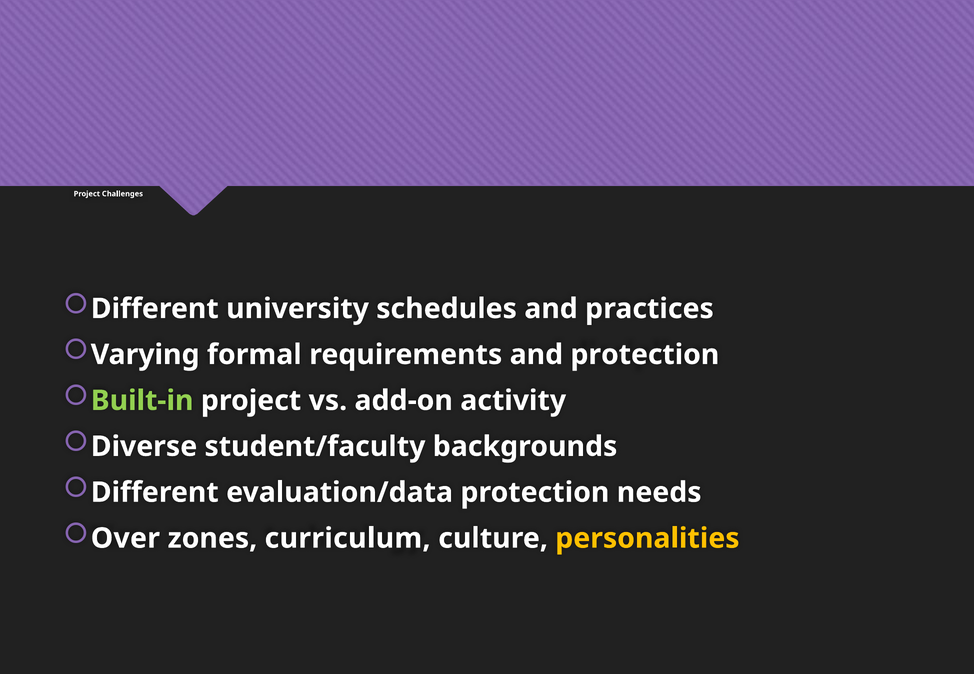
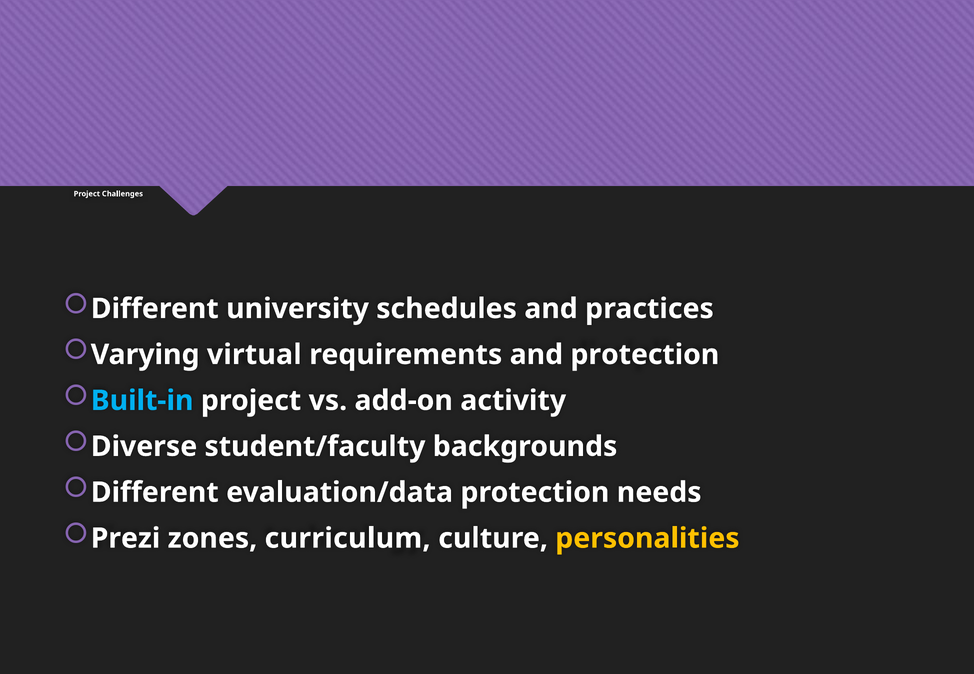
formal: formal -> virtual (254, 355)
Built-in colour: light green -> light blue (142, 401)
Over: Over -> Prezi (126, 539)
